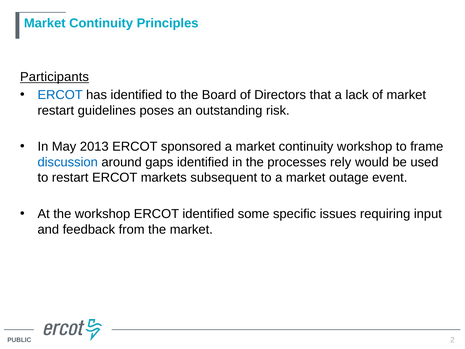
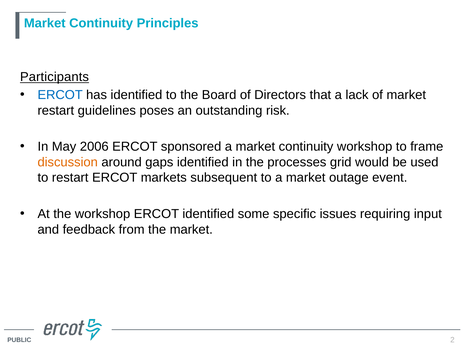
2013: 2013 -> 2006 (94, 147)
discussion colour: blue -> orange (68, 162)
rely: rely -> grid (341, 162)
